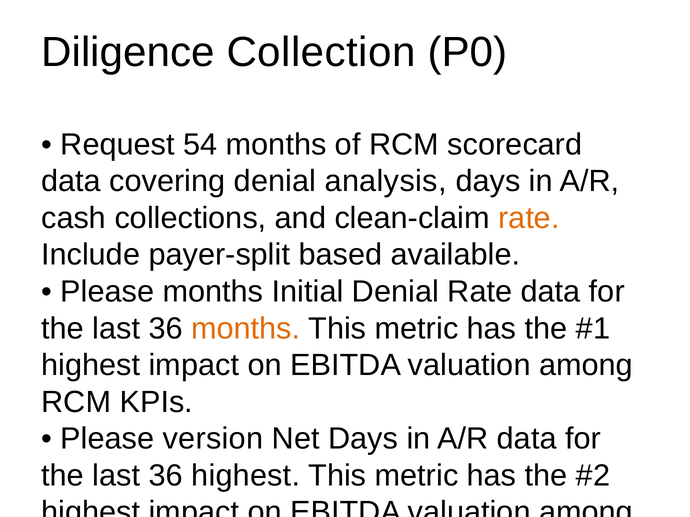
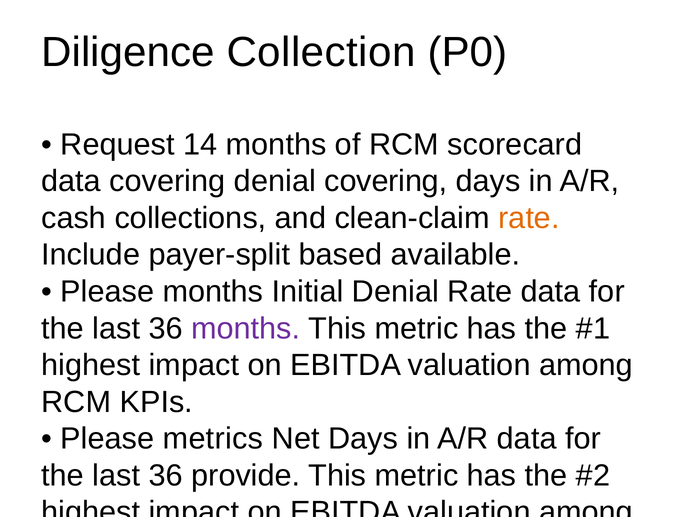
54: 54 -> 14 (200, 145)
denial analysis: analysis -> covering (386, 182)
months colour: orange -> purple (246, 329)
version: version -> metrics (213, 439)
36 highest: highest -> provide (246, 476)
